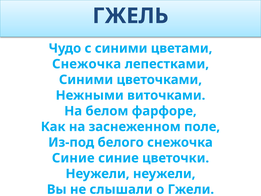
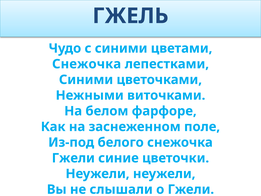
Синие: Синие -> Гжели (73, 158)
